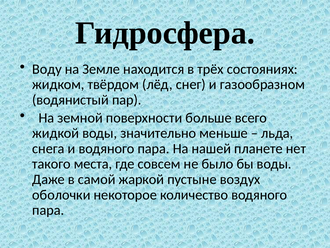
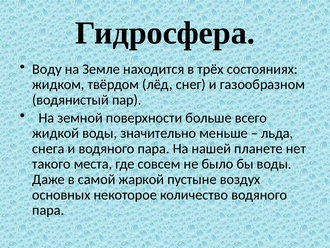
оболочки: оболочки -> основных (61, 194)
